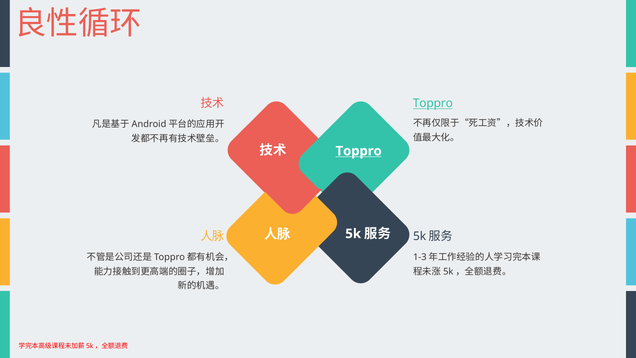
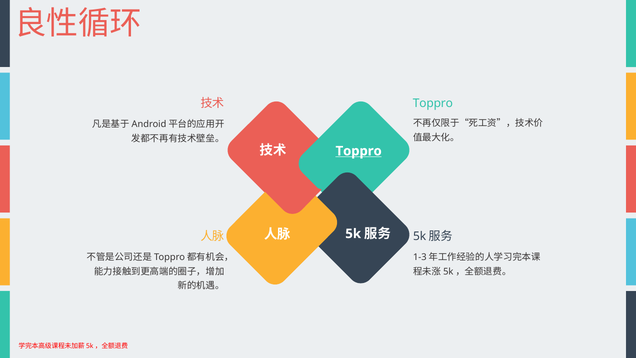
Toppro underline: present -> none (433, 103)
